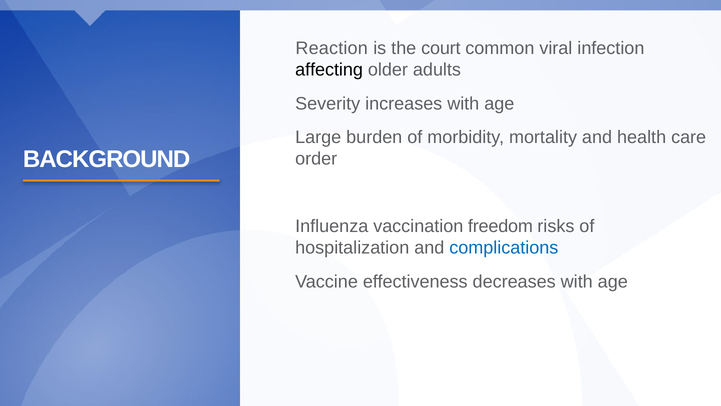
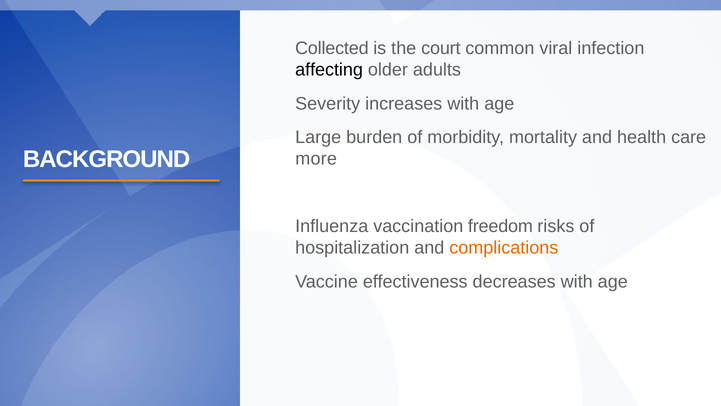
Reaction: Reaction -> Collected (332, 48)
order: order -> more (316, 159)
complications colour: blue -> orange (504, 248)
